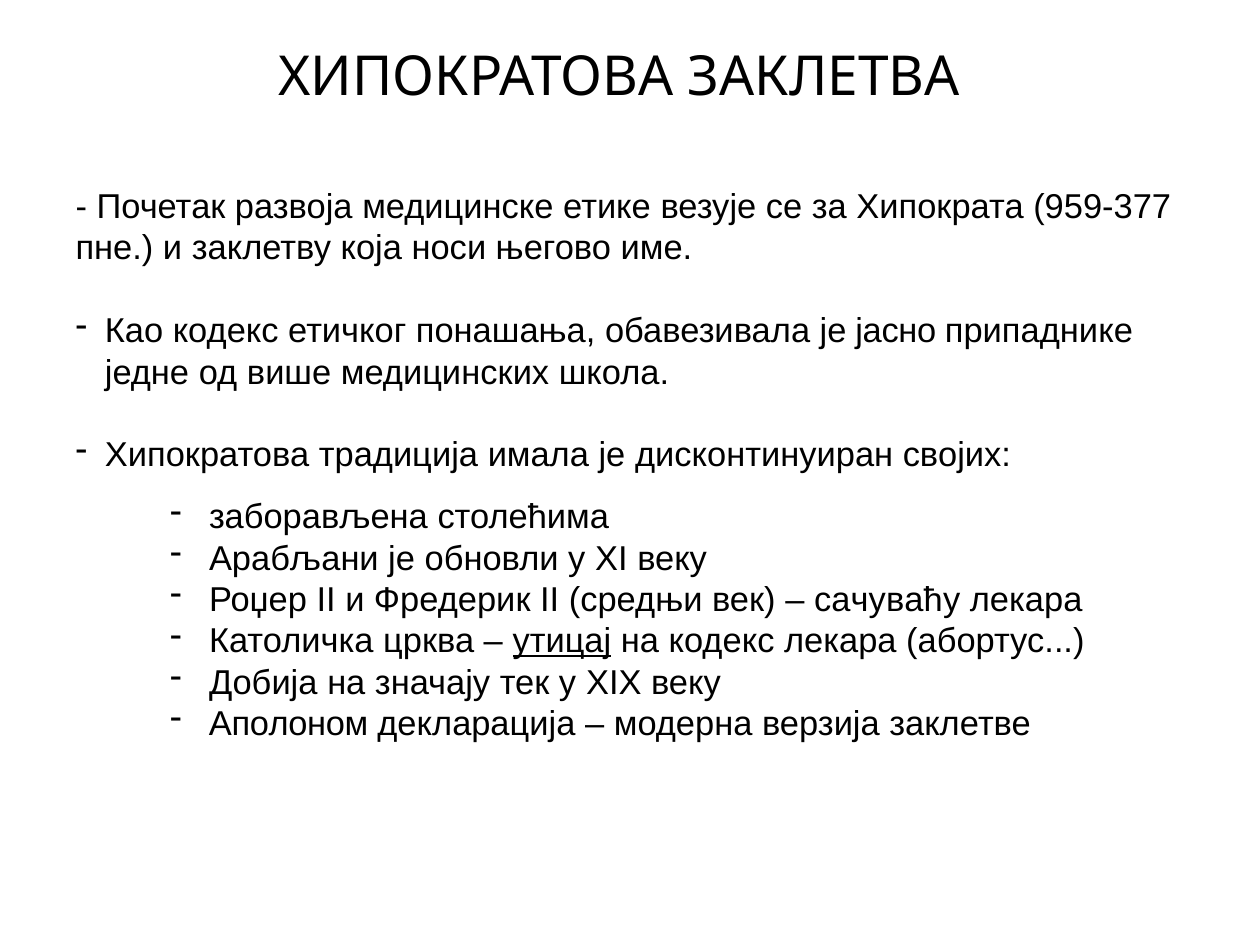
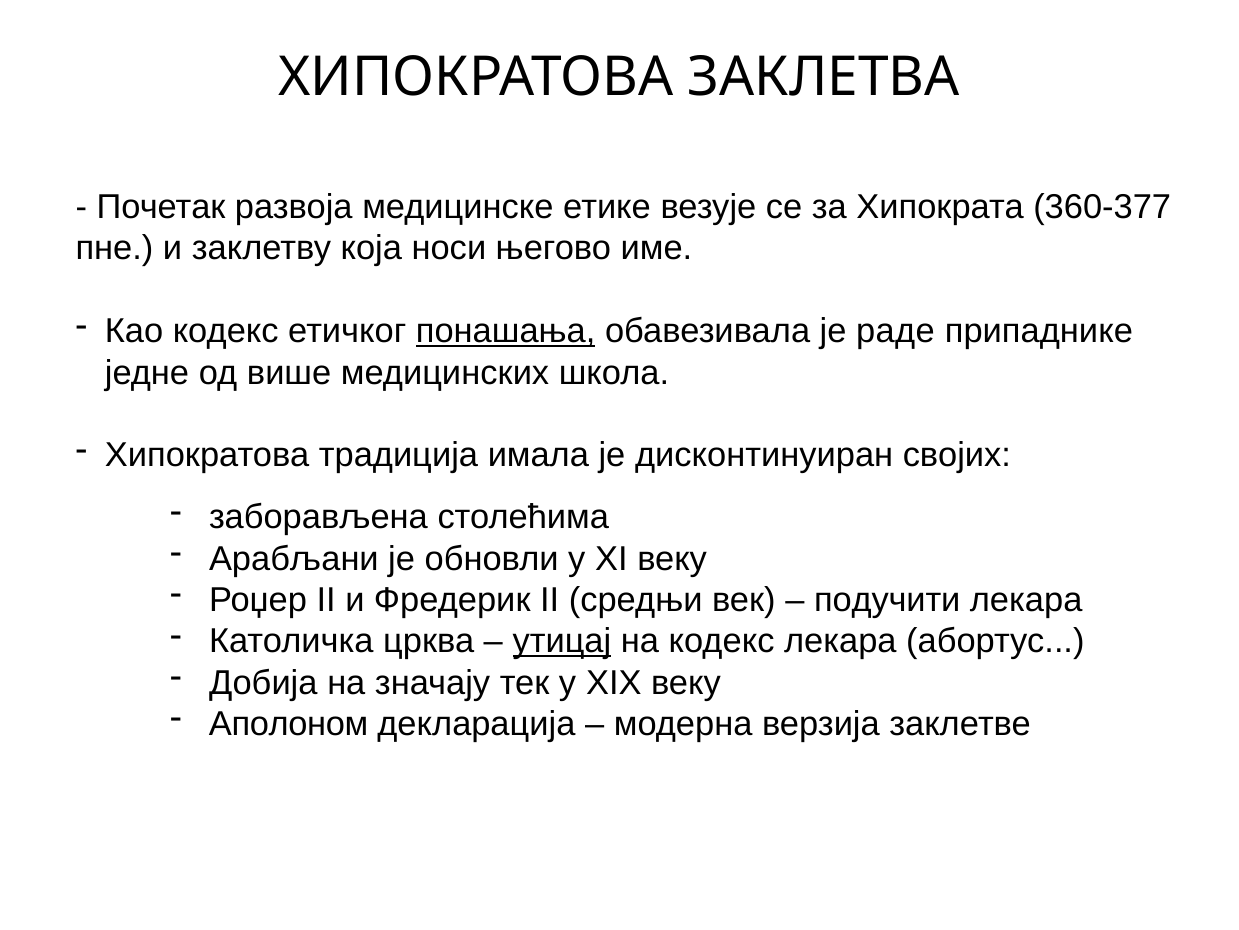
959-377: 959-377 -> 360-377 (1102, 207)
понашања underline: none -> present (506, 331)
јасно: јасно -> раде (895, 331)
сачуваћу: сачуваћу -> подучити (887, 600)
